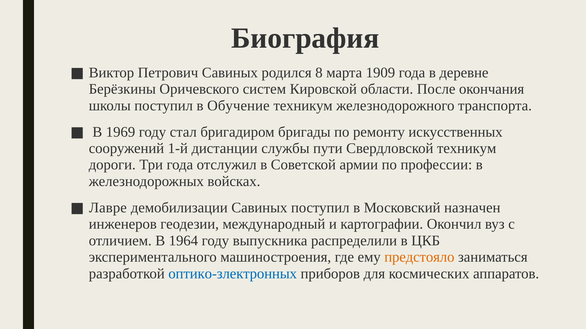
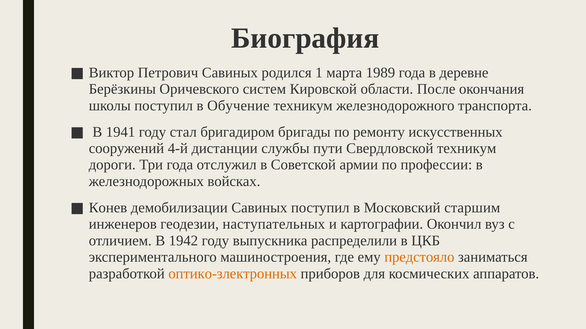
8: 8 -> 1 (319, 73)
1909: 1909 -> 1989 (380, 73)
1969: 1969 -> 1941 (121, 132)
1-й: 1-й -> 4-й (178, 149)
Лавре: Лавре -> Конев (108, 208)
назначен: назначен -> старшим (472, 208)
международный: международный -> наступательных (274, 224)
1964: 1964 -> 1942 (183, 241)
оптико-злектронных colour: blue -> orange (233, 274)
